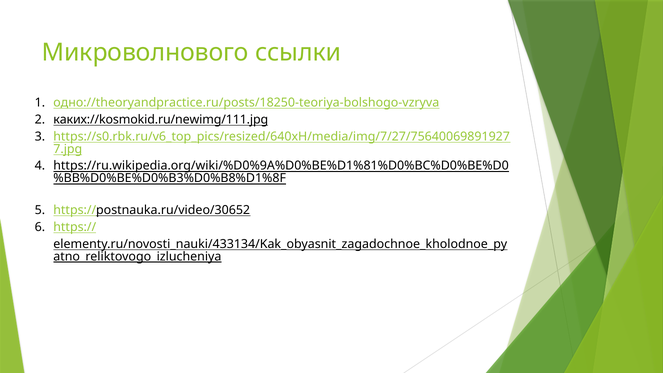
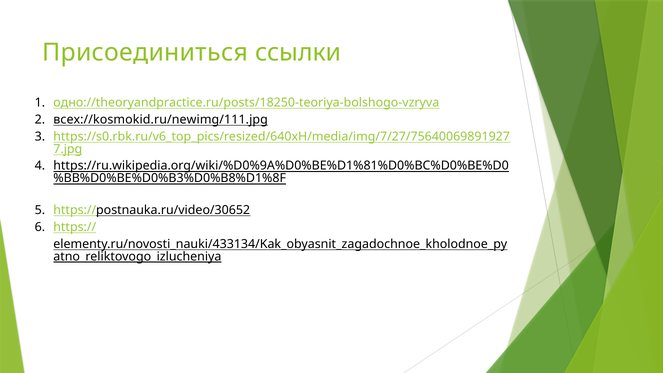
Микроволнового: Микроволнового -> Присоединиться (145, 52)
каких://kosmokid.ru/newimg/111.jpg: каких://kosmokid.ru/newimg/111.jpg -> всех://kosmokid.ru/newimg/111.jpg (161, 120)
